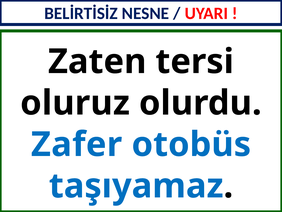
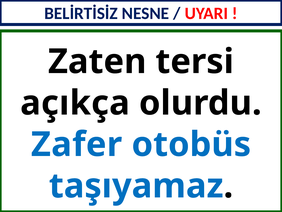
oluruz: oluruz -> açıkça (75, 103)
